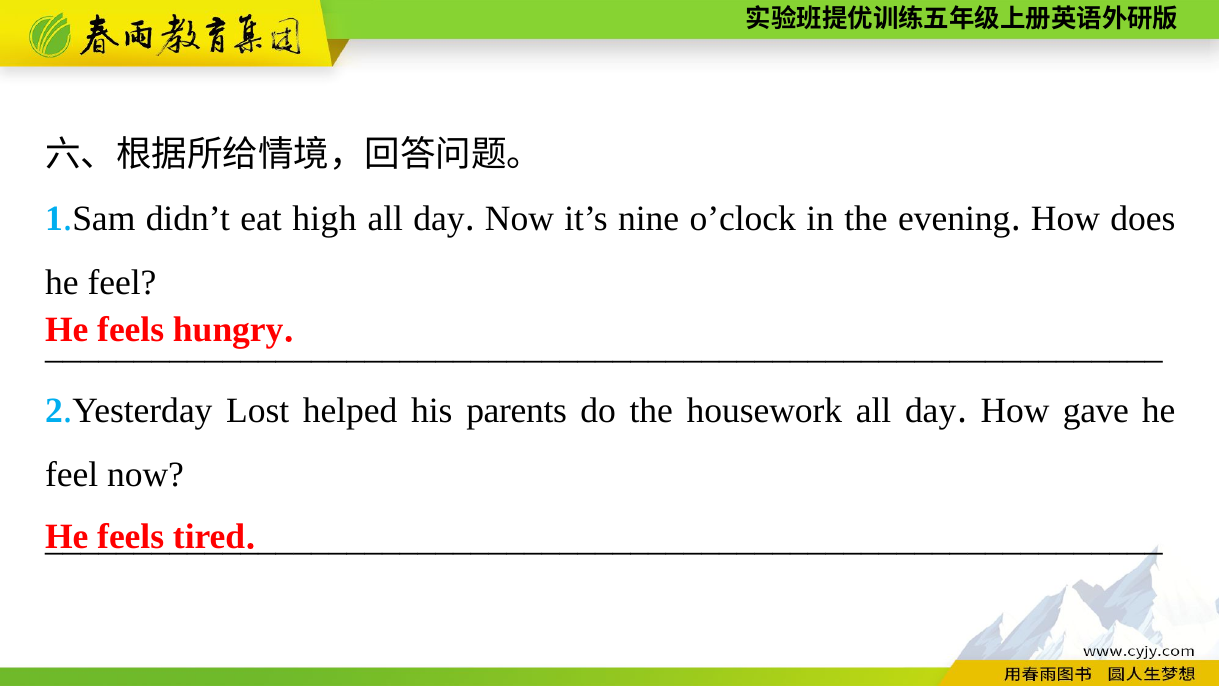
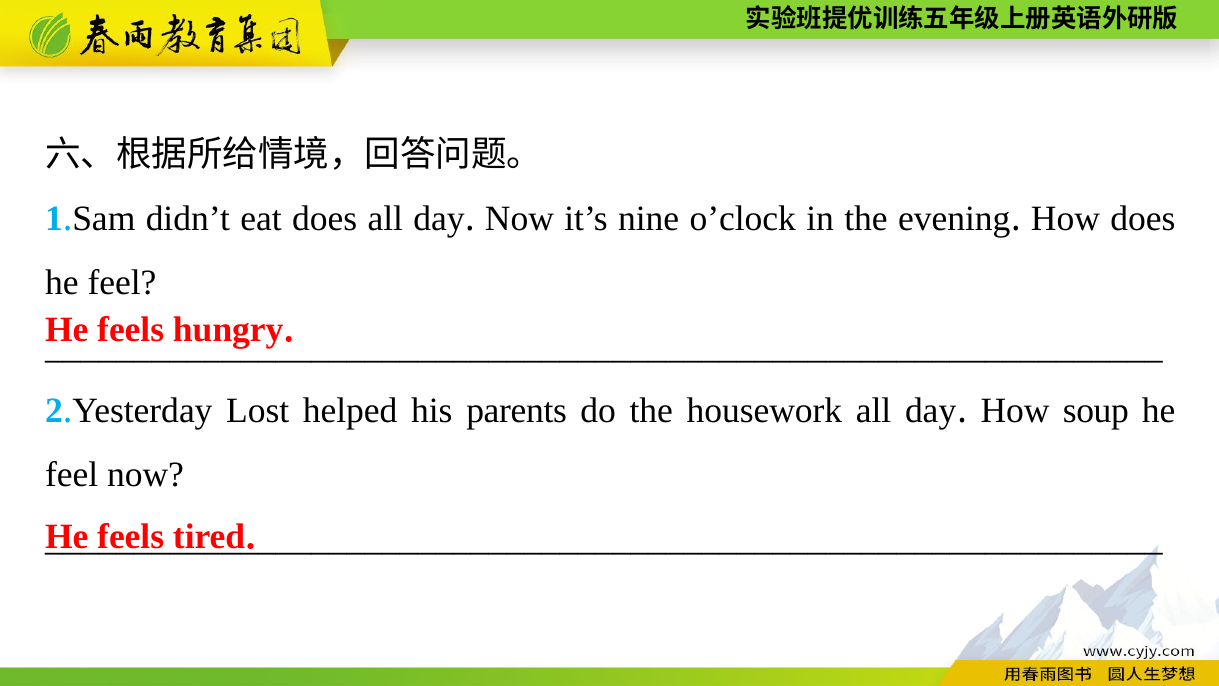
eat high: high -> does (325, 218)
gave: gave -> soup (1096, 410)
